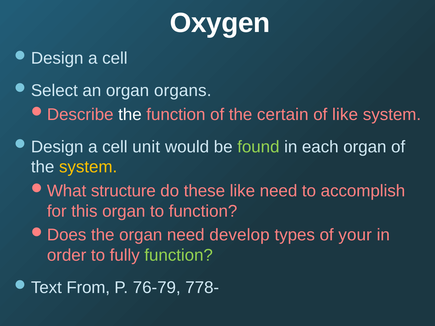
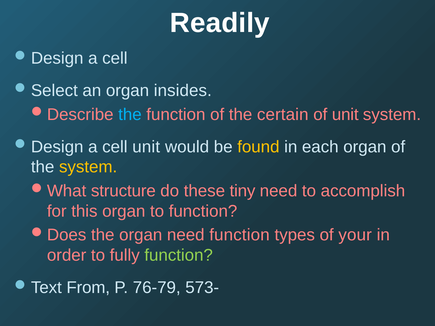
Oxygen: Oxygen -> Readily (220, 23)
organs: organs -> insides (183, 91)
the colour: white -> light blue (130, 115)
of like: like -> unit (345, 115)
found colour: light green -> yellow (258, 147)
these like: like -> tiny (243, 191)
need develop: develop -> function (239, 235)
778-: 778- -> 573- (202, 288)
